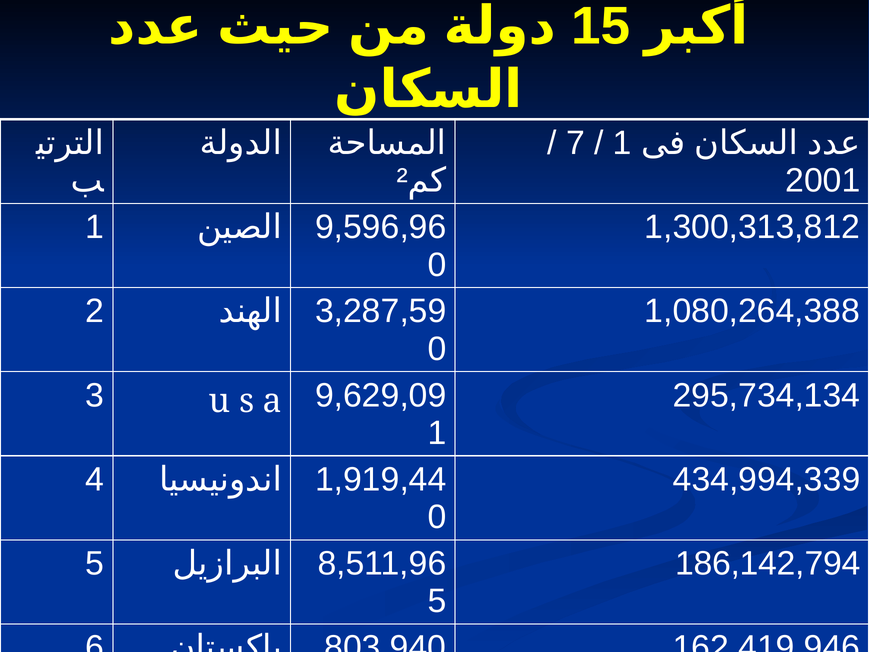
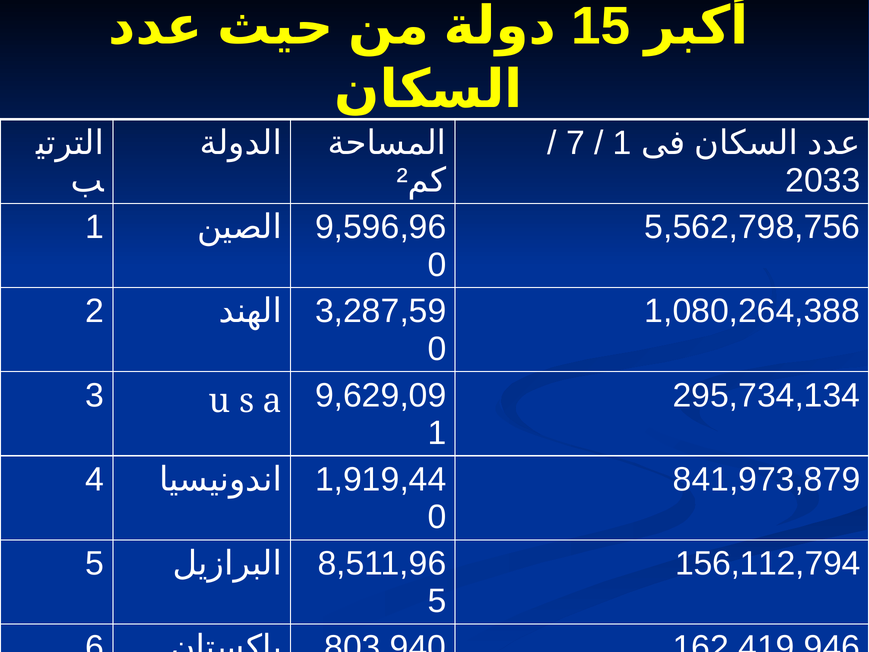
2001: 2001 -> 2033 (823, 181)
1,300,313,812: 1,300,313,812 -> 5,562,798,756 (752, 227)
434,994,339: 434,994,339 -> 841,973,879 (767, 479)
186,142,794: 186,142,794 -> 156,112,794 (768, 563)
